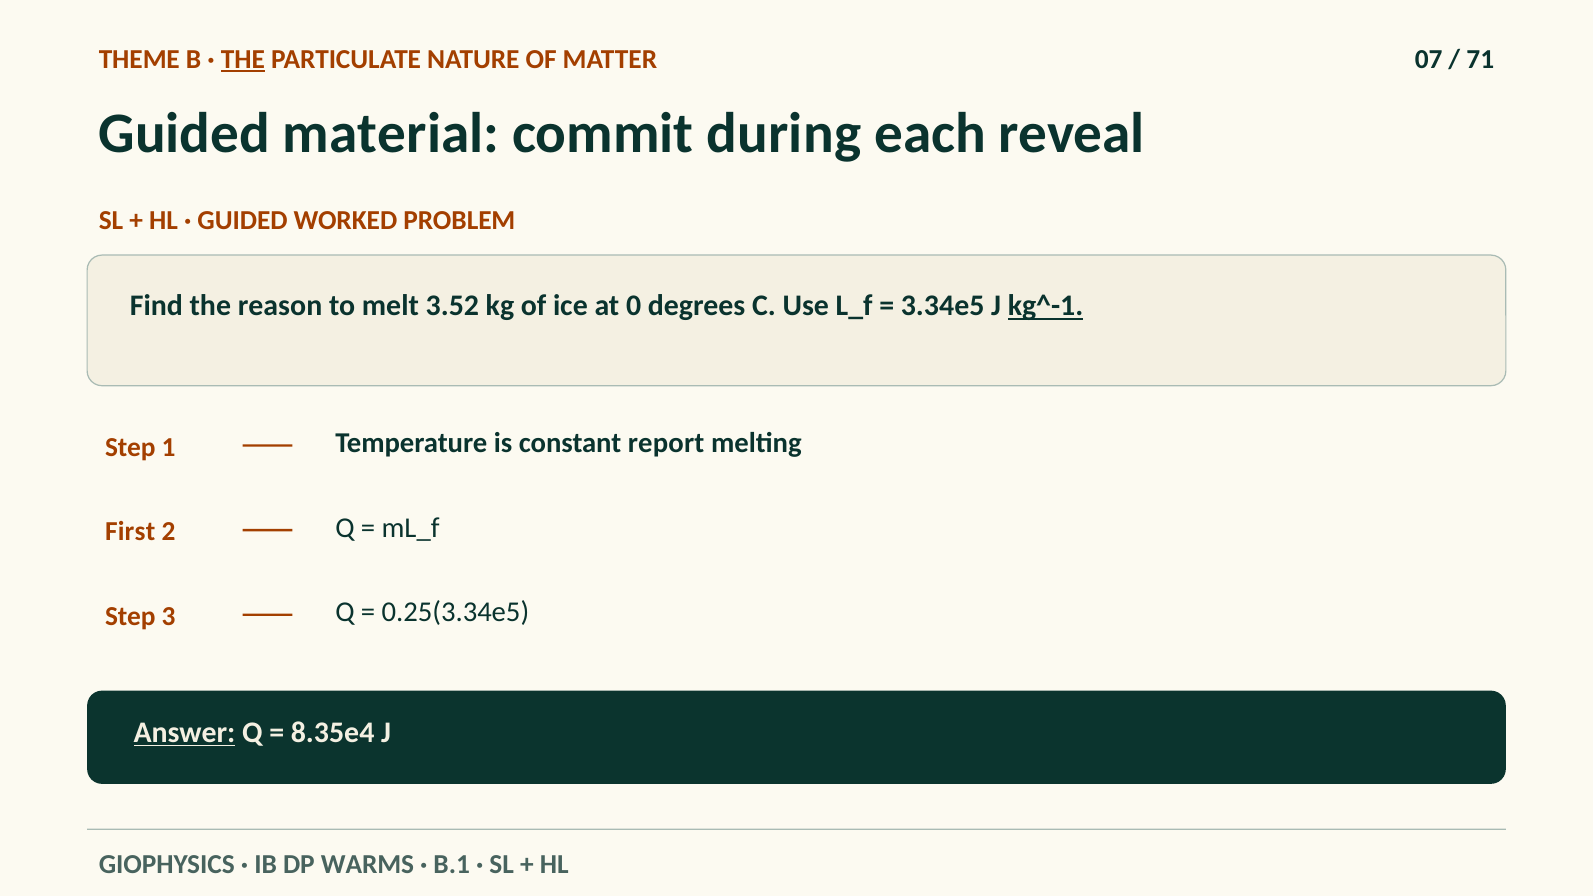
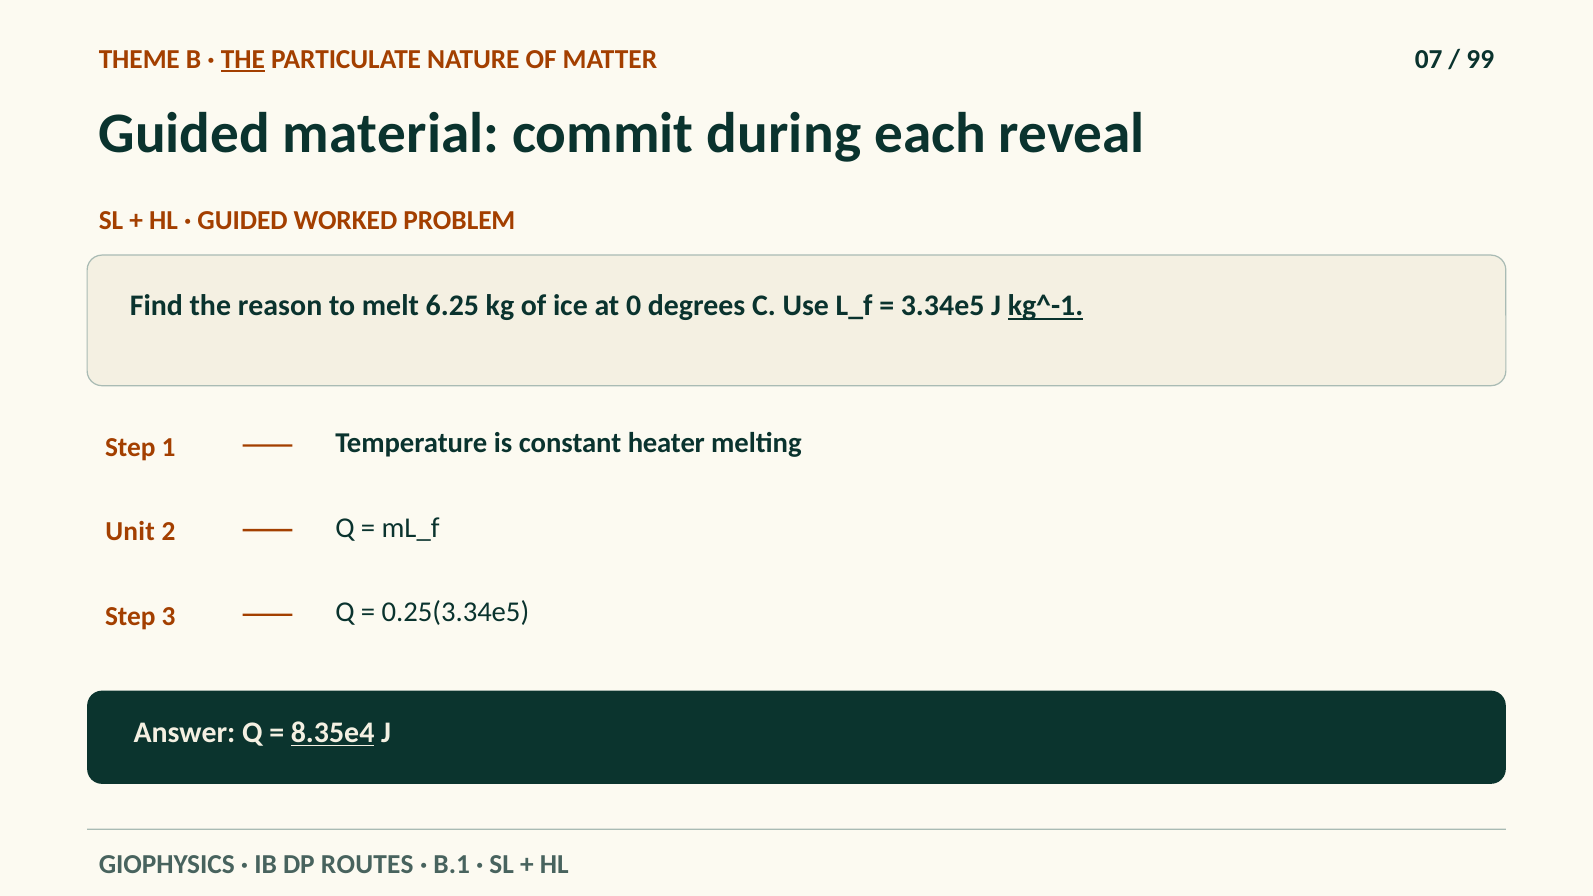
71: 71 -> 99 (1480, 59)
3.52: 3.52 -> 6.25 (452, 306)
report: report -> heater (666, 443)
First: First -> Unit (130, 532)
Answer underline: present -> none (185, 733)
8.35e4 underline: none -> present (333, 733)
WARMS: WARMS -> ROUTES (367, 864)
